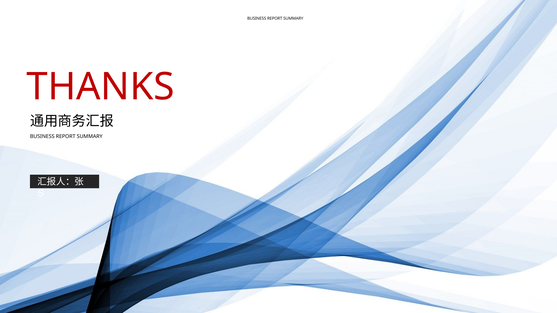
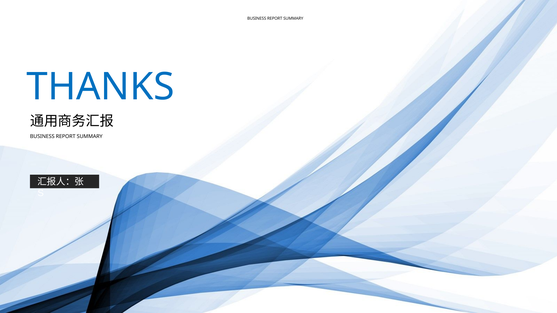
THANKS colour: red -> blue (101, 87)
